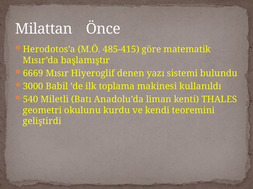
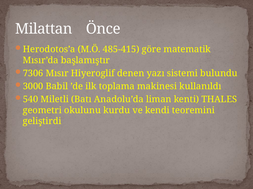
6669: 6669 -> 7306 (33, 74)
